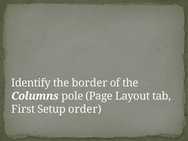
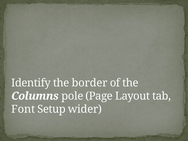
First: First -> Font (23, 109)
order: order -> wider (85, 109)
